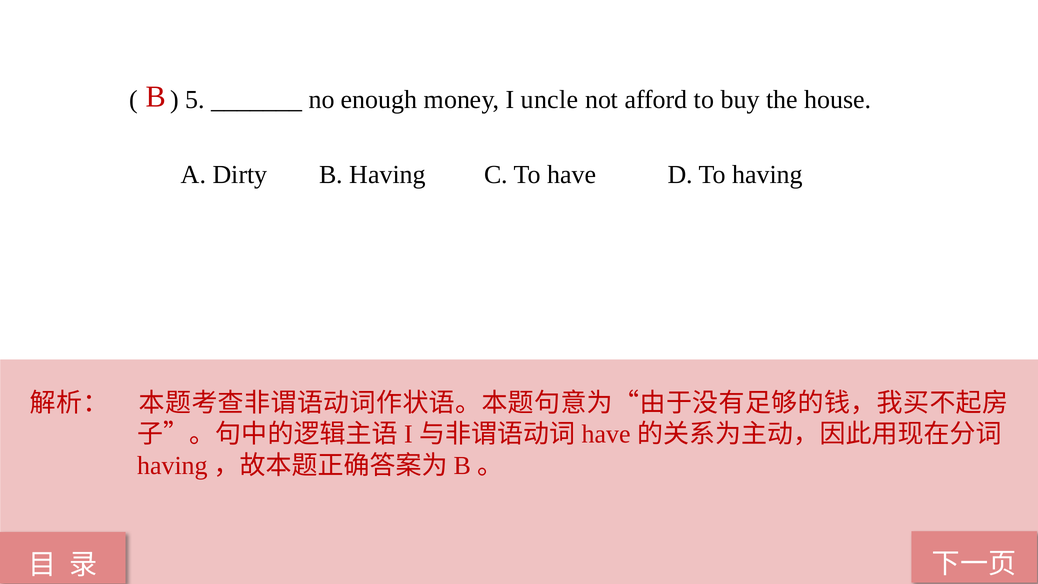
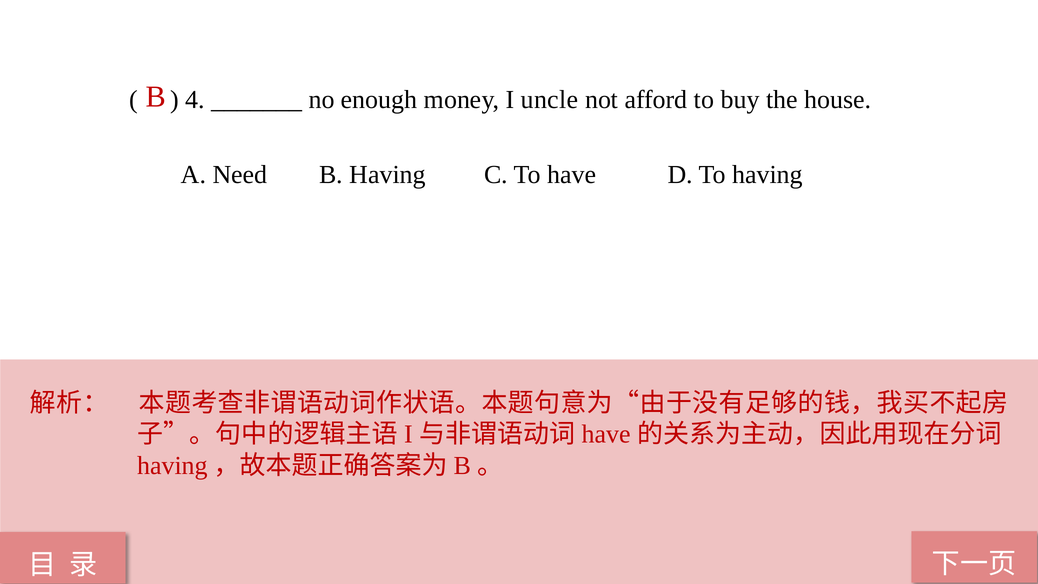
5: 5 -> 4 (195, 100)
Dirty: Dirty -> Need (240, 175)
